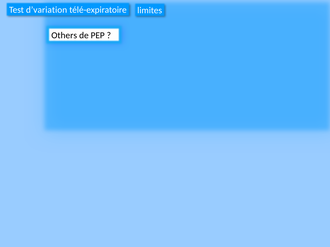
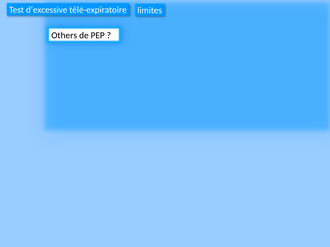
d’variation: d’variation -> d’excessive (47, 10)
